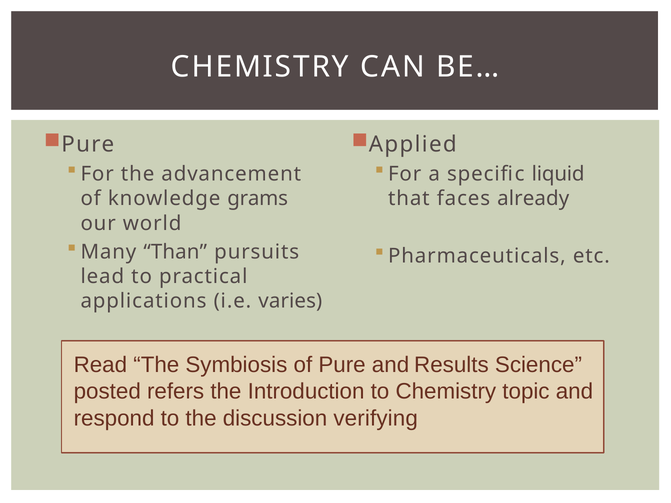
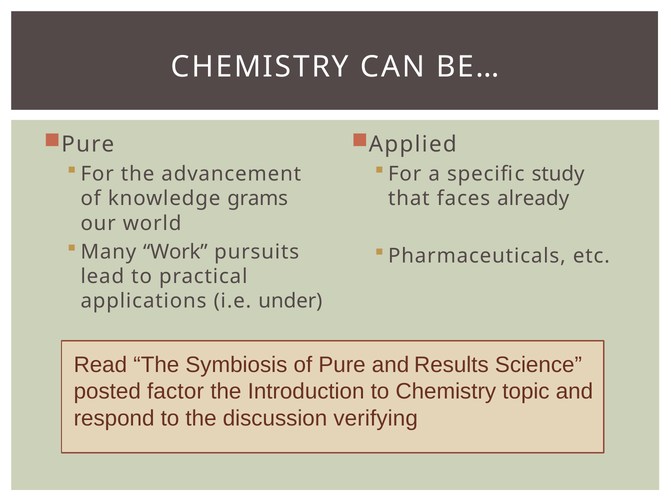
liquid: liquid -> study (558, 174)
Than: Than -> Work (175, 252)
varies: varies -> under (290, 301)
refers: refers -> factor (176, 392)
